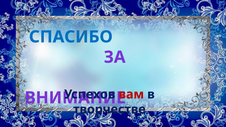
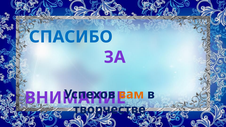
вам colour: red -> orange (131, 94)
